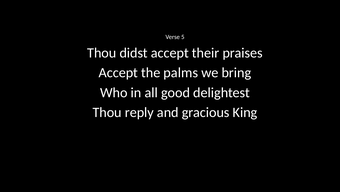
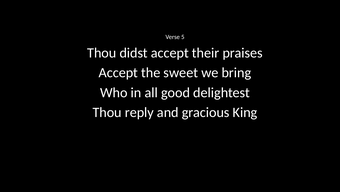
palms: palms -> sweet (181, 72)
